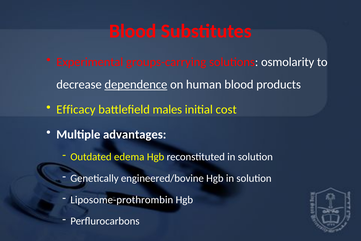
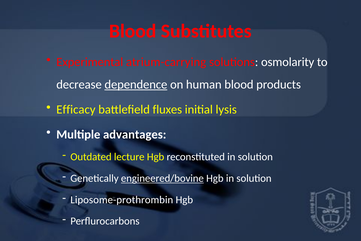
groups-carrying: groups-carrying -> atrium-carrying (166, 62)
males: males -> fluxes (167, 109)
cost: cost -> lysis (226, 109)
edema: edema -> lecture (129, 157)
engineered/bovine underline: none -> present (162, 178)
